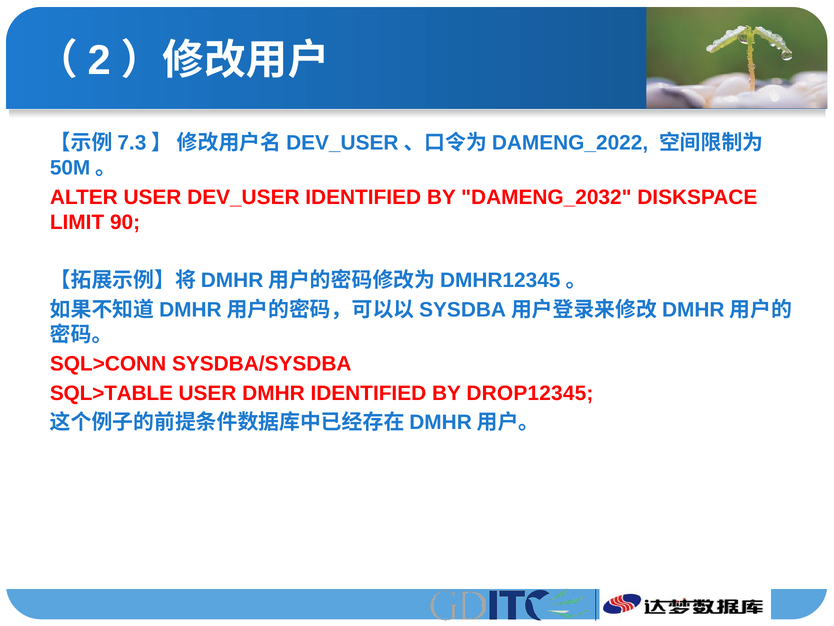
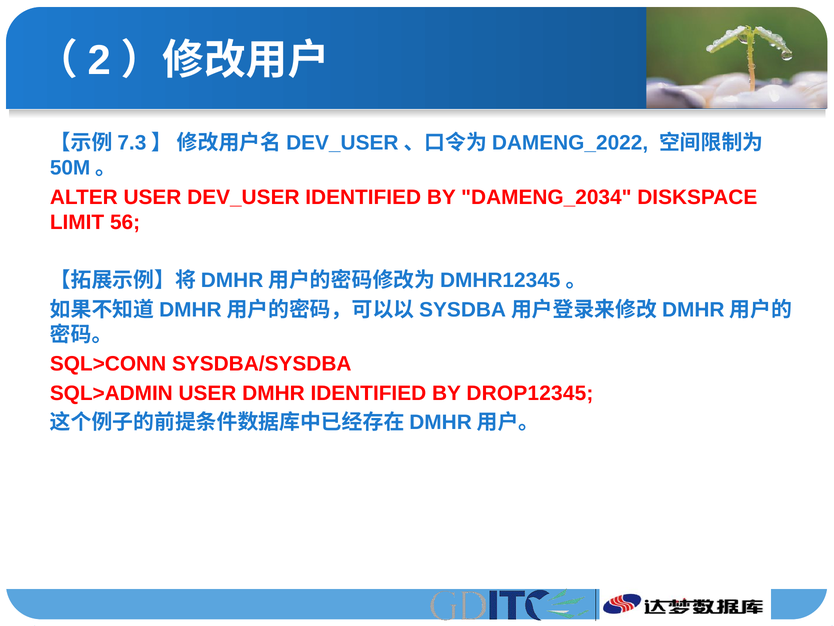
DAMENG_2032: DAMENG_2032 -> DAMENG_2034 (546, 197)
90: 90 -> 56 (125, 222)
SQL>TABLE: SQL>TABLE -> SQL>ADMIN (111, 393)
